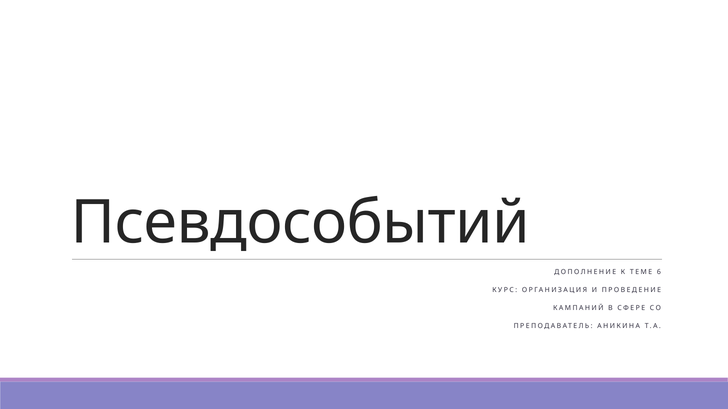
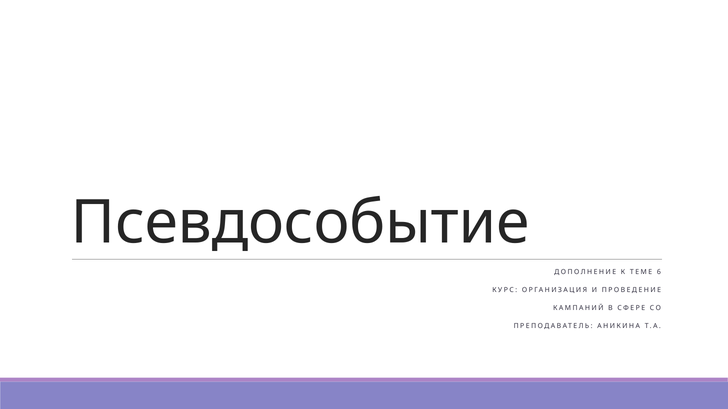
Псевдособытий: Псевдособытий -> Псевдособытие (300, 223)
